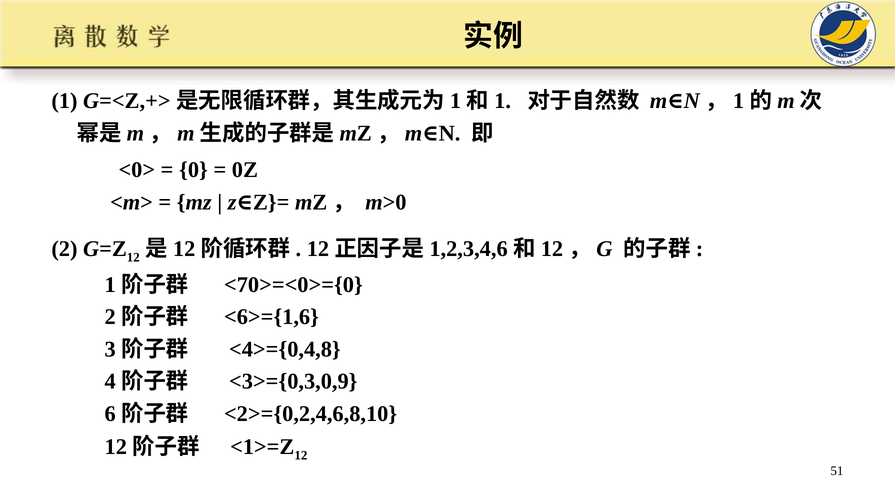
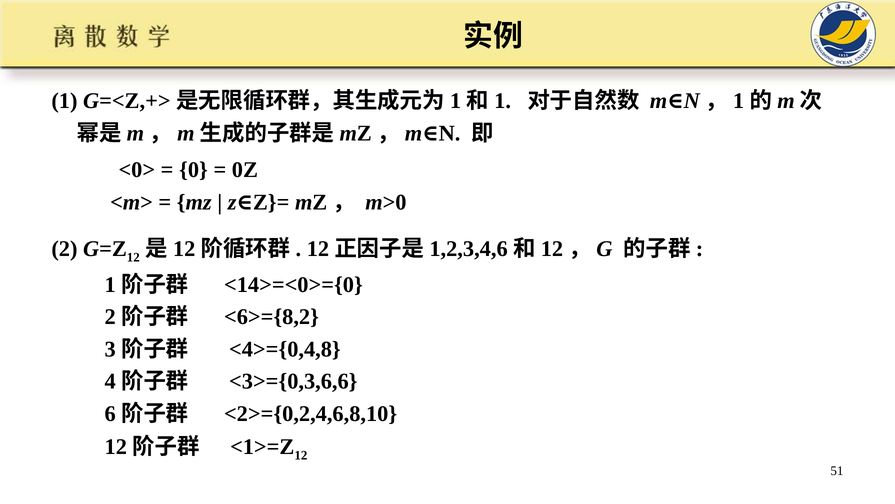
<70>=<0>={0: <70>=<0>={0 -> <14>=<0>={0 (293, 284)
<6>={1,6: <6>={1,6 -> <6>={8,2 (272, 317)
<3>={0,3,0,9: <3>={0,3,0,9 -> <3>={0,3,6,6 (293, 381)
